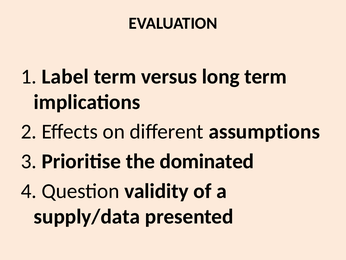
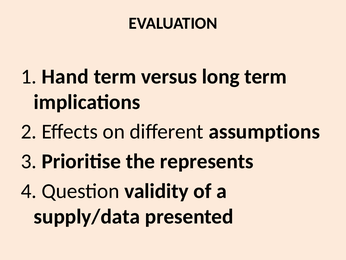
Label: Label -> Hand (65, 76)
dominated: dominated -> represents (207, 161)
